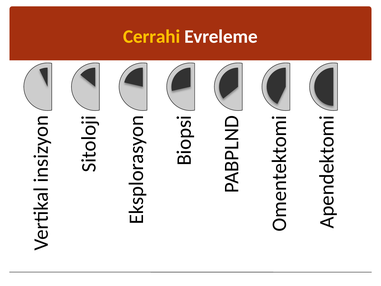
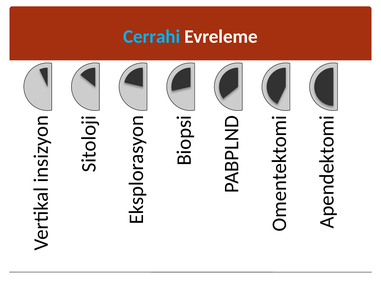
Cerrahi colour: yellow -> light blue (152, 37)
